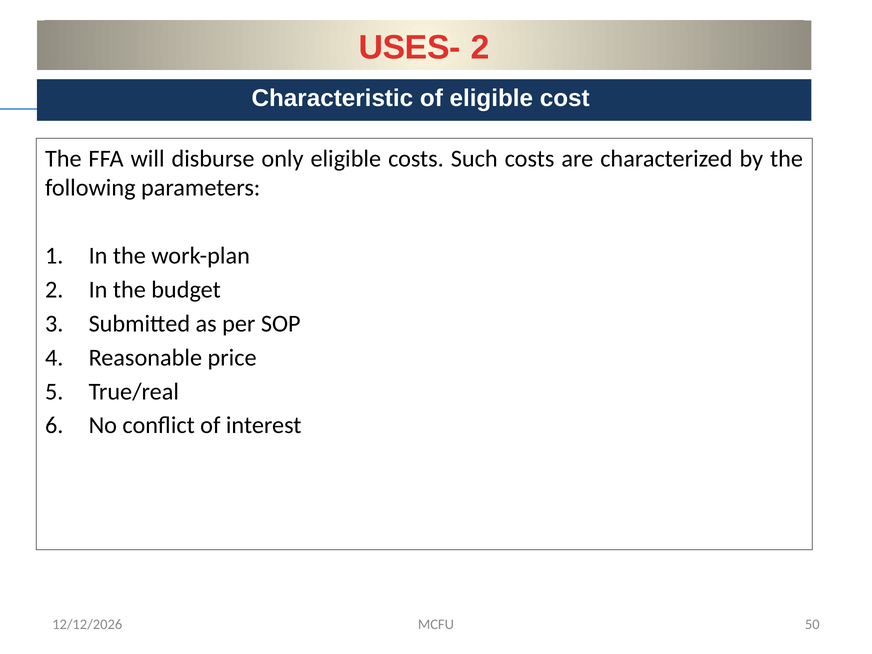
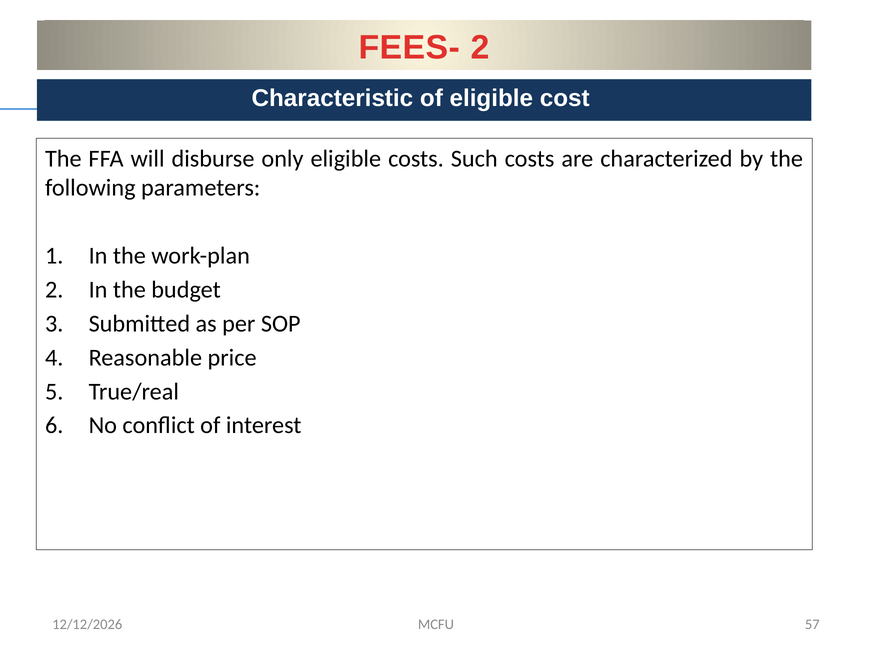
USES-: USES- -> FEES- (409, 48)
50: 50 -> 57 (812, 624)
